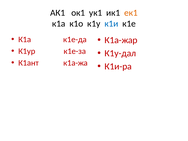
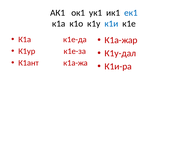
ек1 colour: orange -> blue (131, 13)
